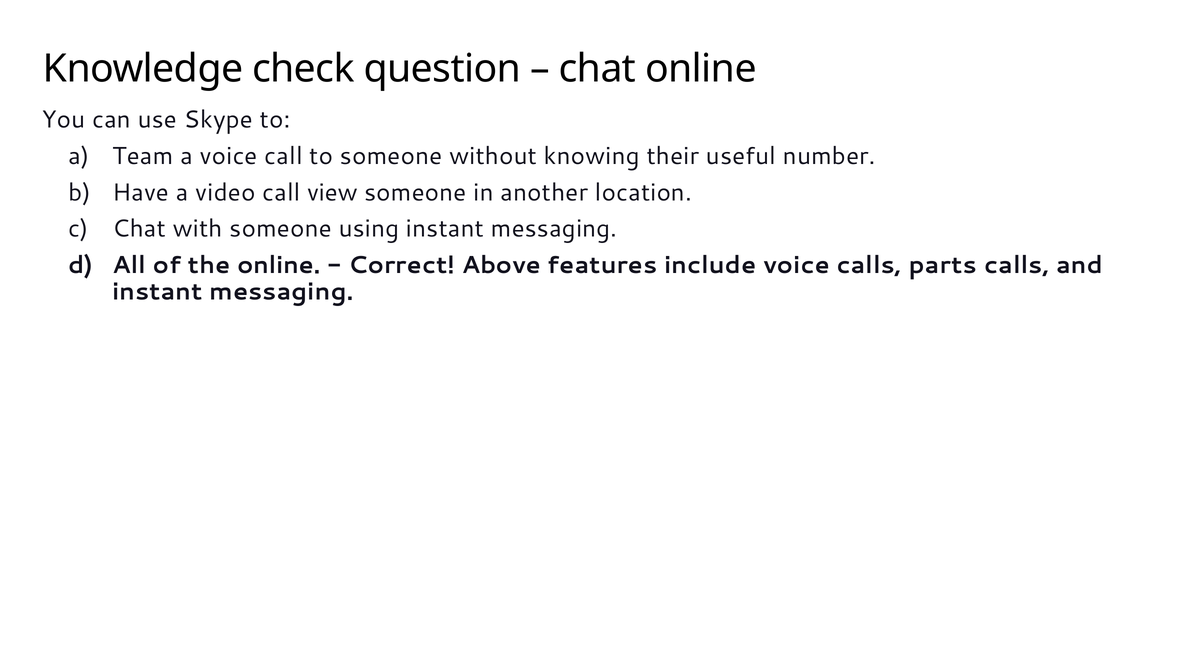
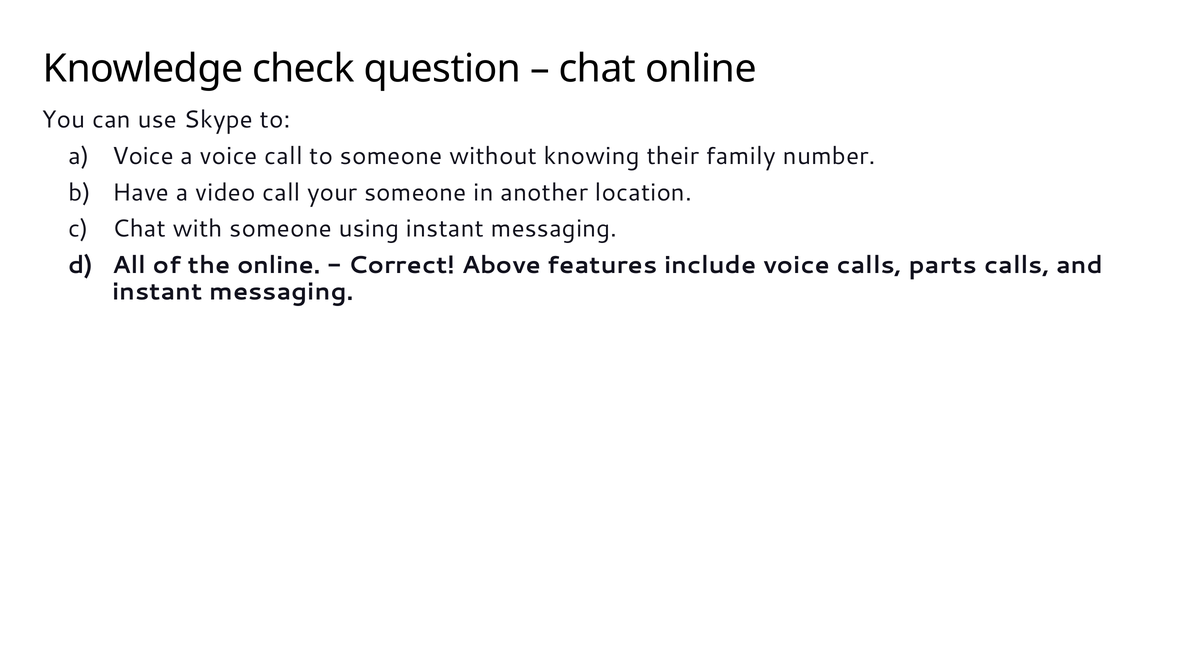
Team: Team -> Voice (143, 156)
useful: useful -> family (741, 156)
view: view -> your (332, 192)
